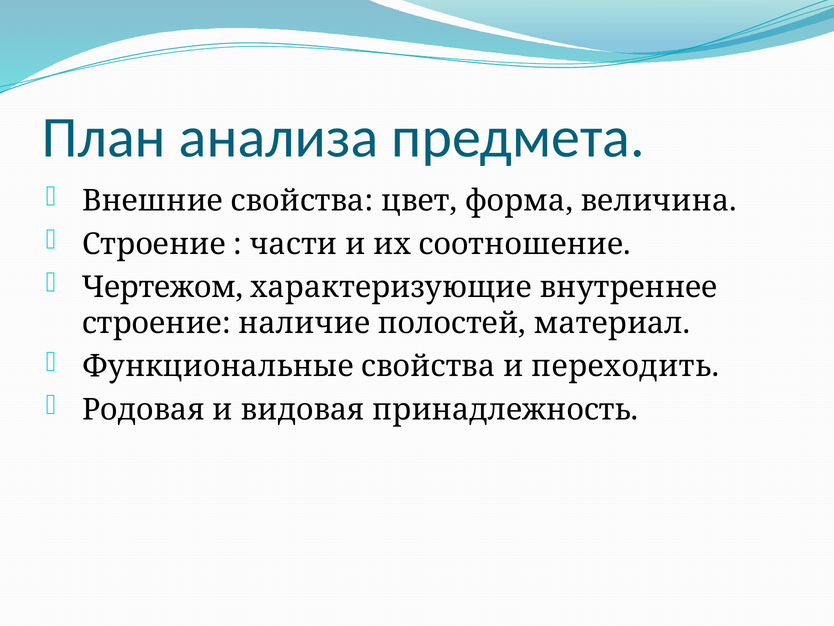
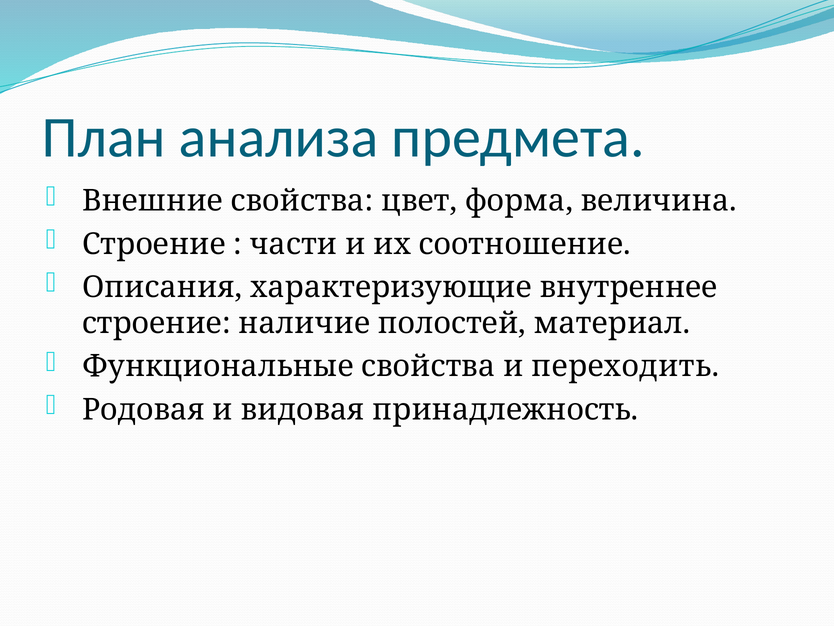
Чертежом: Чертежом -> Описания (162, 287)
